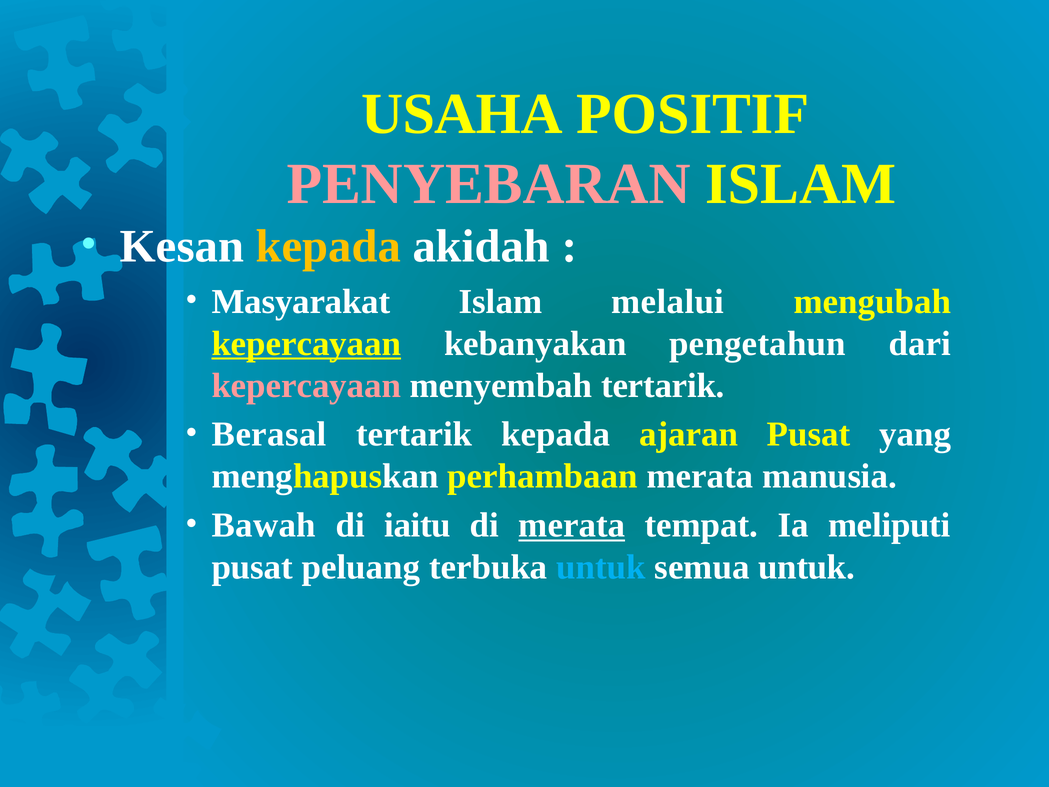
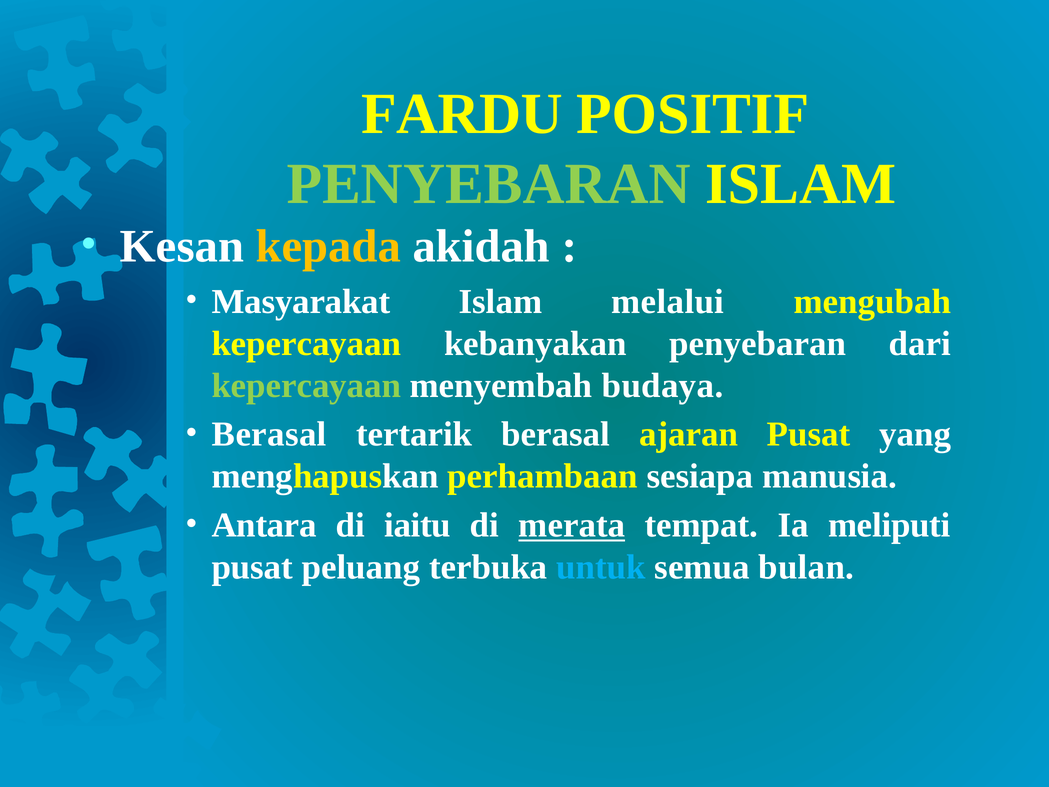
USAHA: USAHA -> FARDU (462, 114)
PENYEBARAN colour: pink -> light green (489, 184)
kepercayaan underline: present -> none (306, 343)
kebanyakan pengetahun: pengetahun -> penyebaran (758, 343)
kepercayaan colour: pink -> light green (306, 385)
menyembah tertarik: tertarik -> budaya (663, 385)
tertarik kepada: kepada -> berasal (556, 434)
perhambaan merata: merata -> sesiapa (700, 476)
Bawah: Bawah -> Antara (264, 525)
semua untuk: untuk -> bulan (806, 567)
